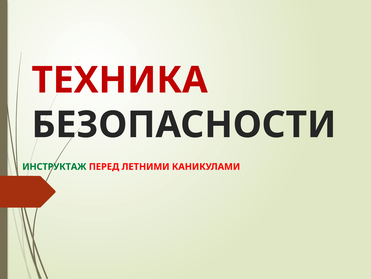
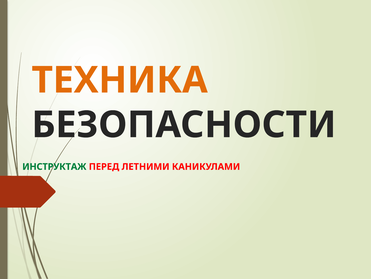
ТЕХНИКА colour: red -> orange (120, 80)
